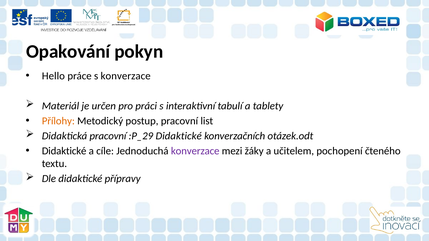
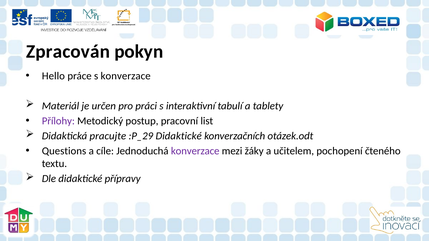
Opakování: Opakování -> Zpracován (68, 52)
Přílohy colour: orange -> purple (58, 121)
Didaktická pracovní: pracovní -> pracujte (108, 136)
Didaktické: Didaktické -> Questions (64, 151)
